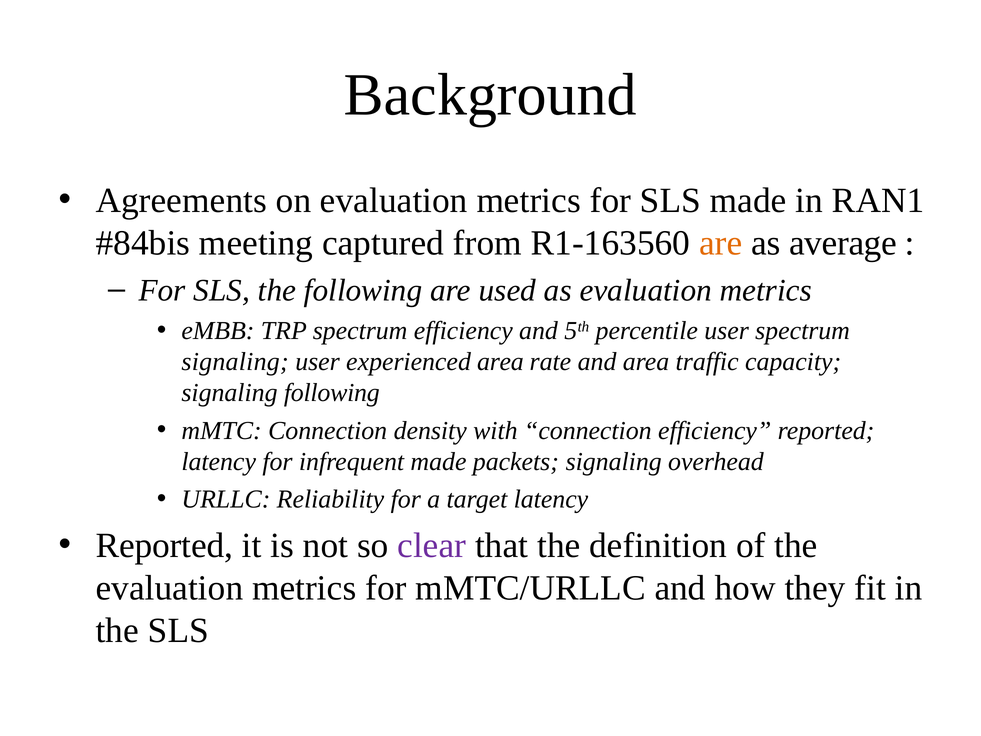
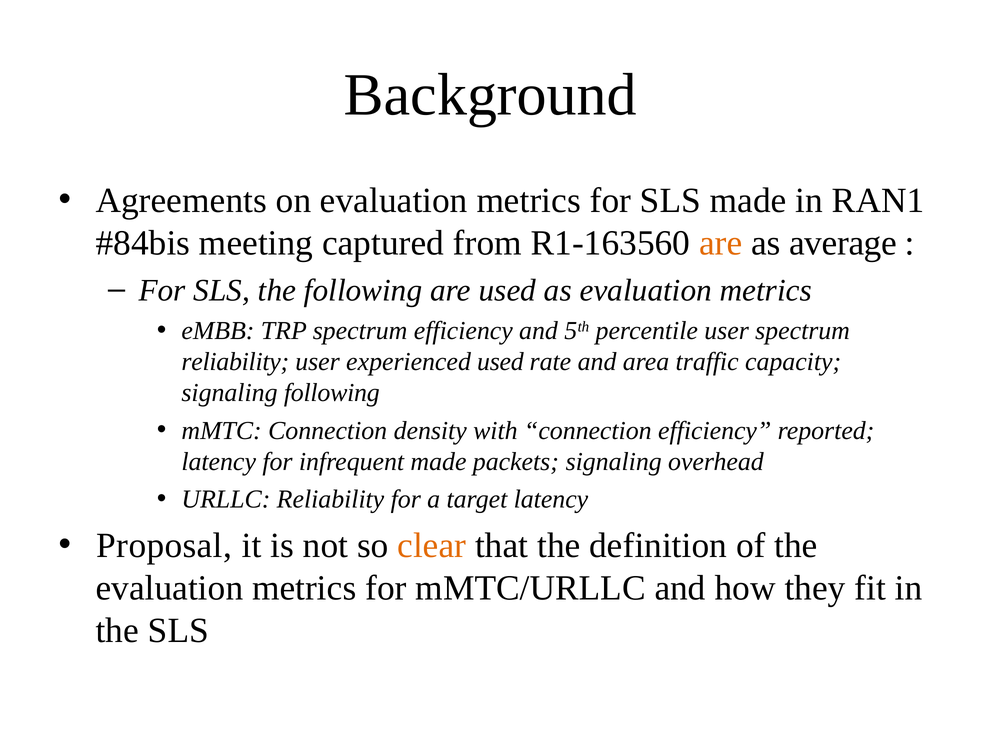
signaling: signaling -> reliability (235, 362)
experienced area: area -> used (500, 362)
Reported: Reported -> Proposal (164, 545)
clear colour: purple -> orange (432, 545)
